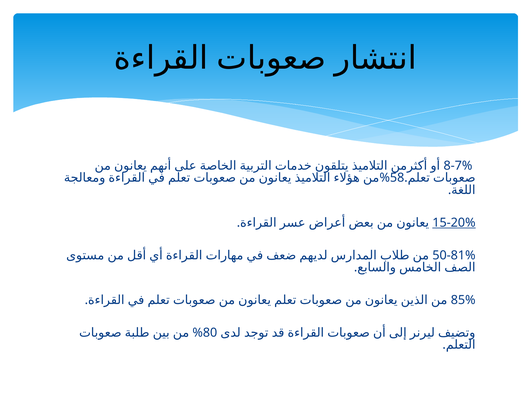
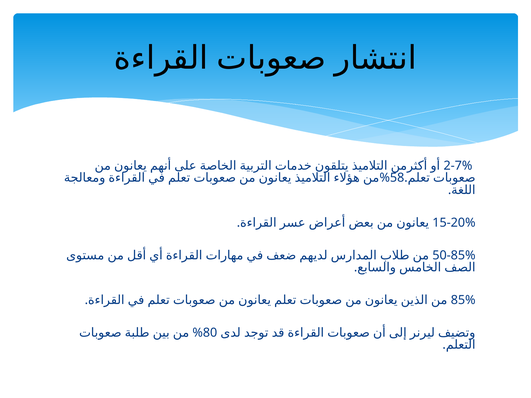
8-7%: 8-7% -> 2-7% (458, 166)
15-20% underline: present -> none (454, 223)
50-81%: 50-81% -> 50-85% (454, 255)
